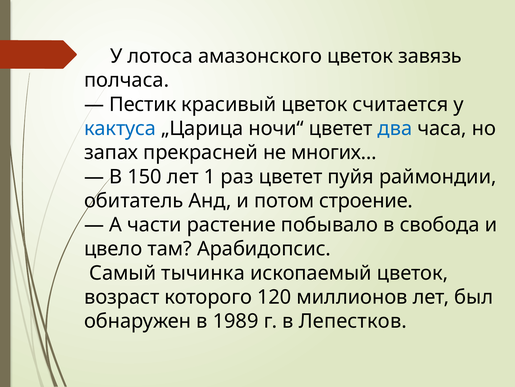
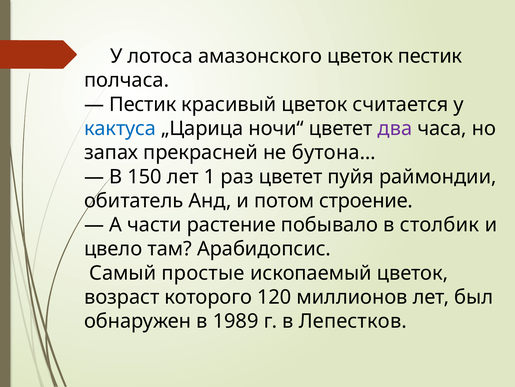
цветок завязь: завязь -> пестик (430, 56)
два colour: blue -> purple (395, 128)
многих…: многих… -> бутона… (334, 152)
свобода: свобода -> столбик (439, 224)
тычинка: тычинка -> простые (203, 273)
